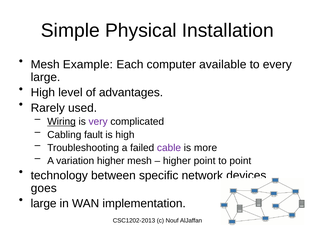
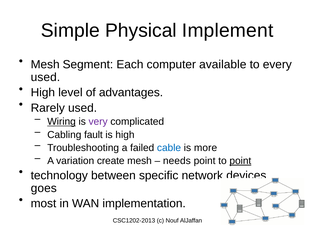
Installation: Installation -> Implement (228, 30)
Example: Example -> Segment (88, 65)
large: large -> used (45, 77)
cable colour: purple -> blue (169, 148)
variation higher: higher -> create (111, 161)
higher: higher -> needs (177, 161)
point underline: none -> present (240, 161)
large: large -> most (44, 204)
